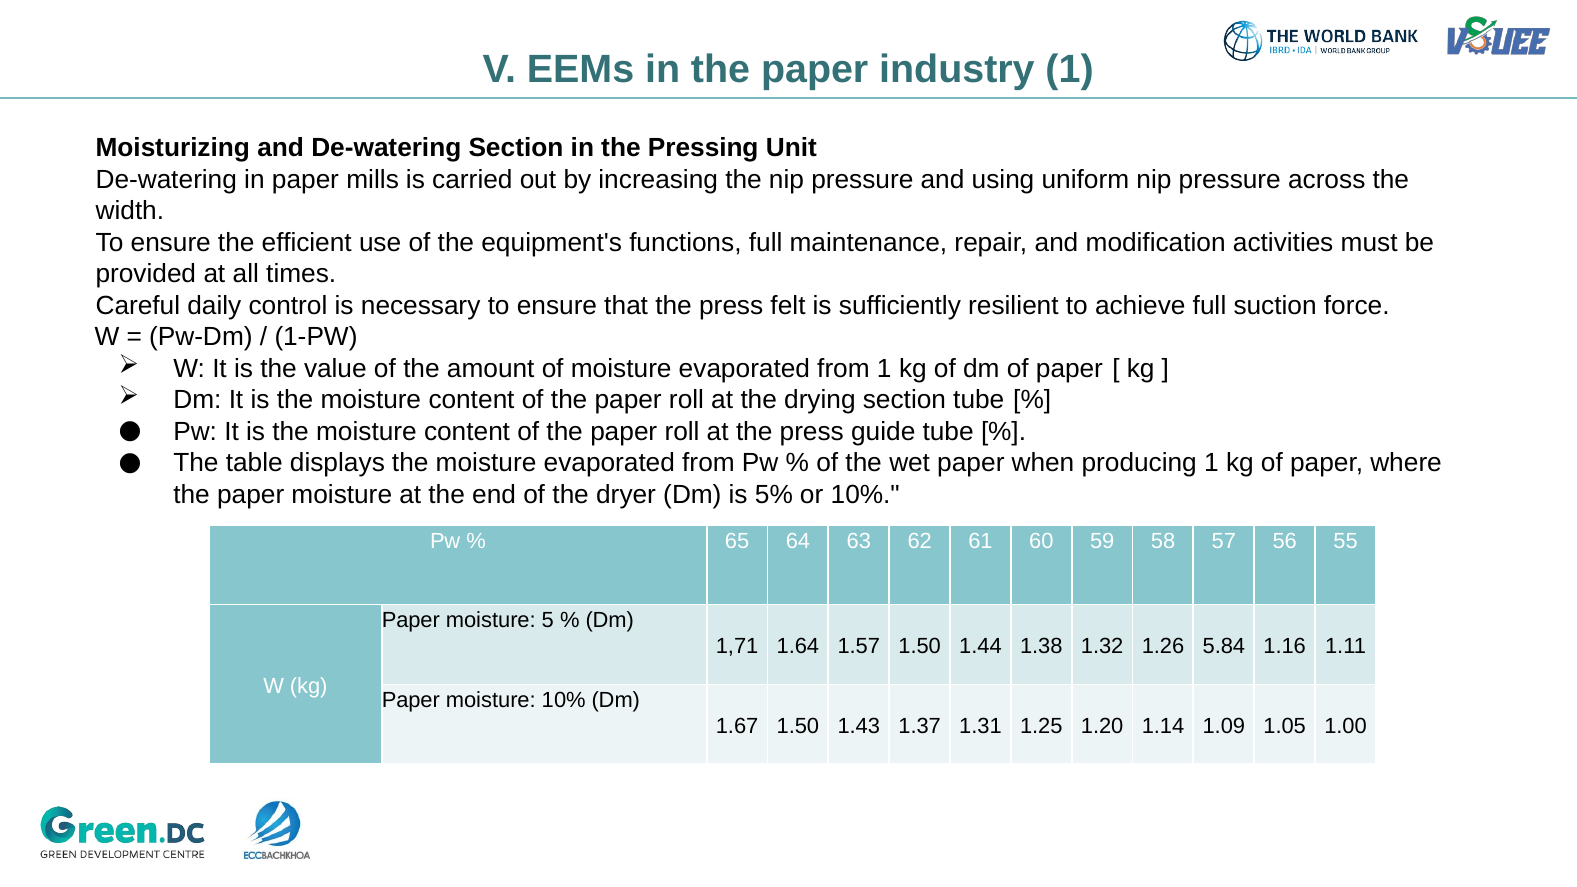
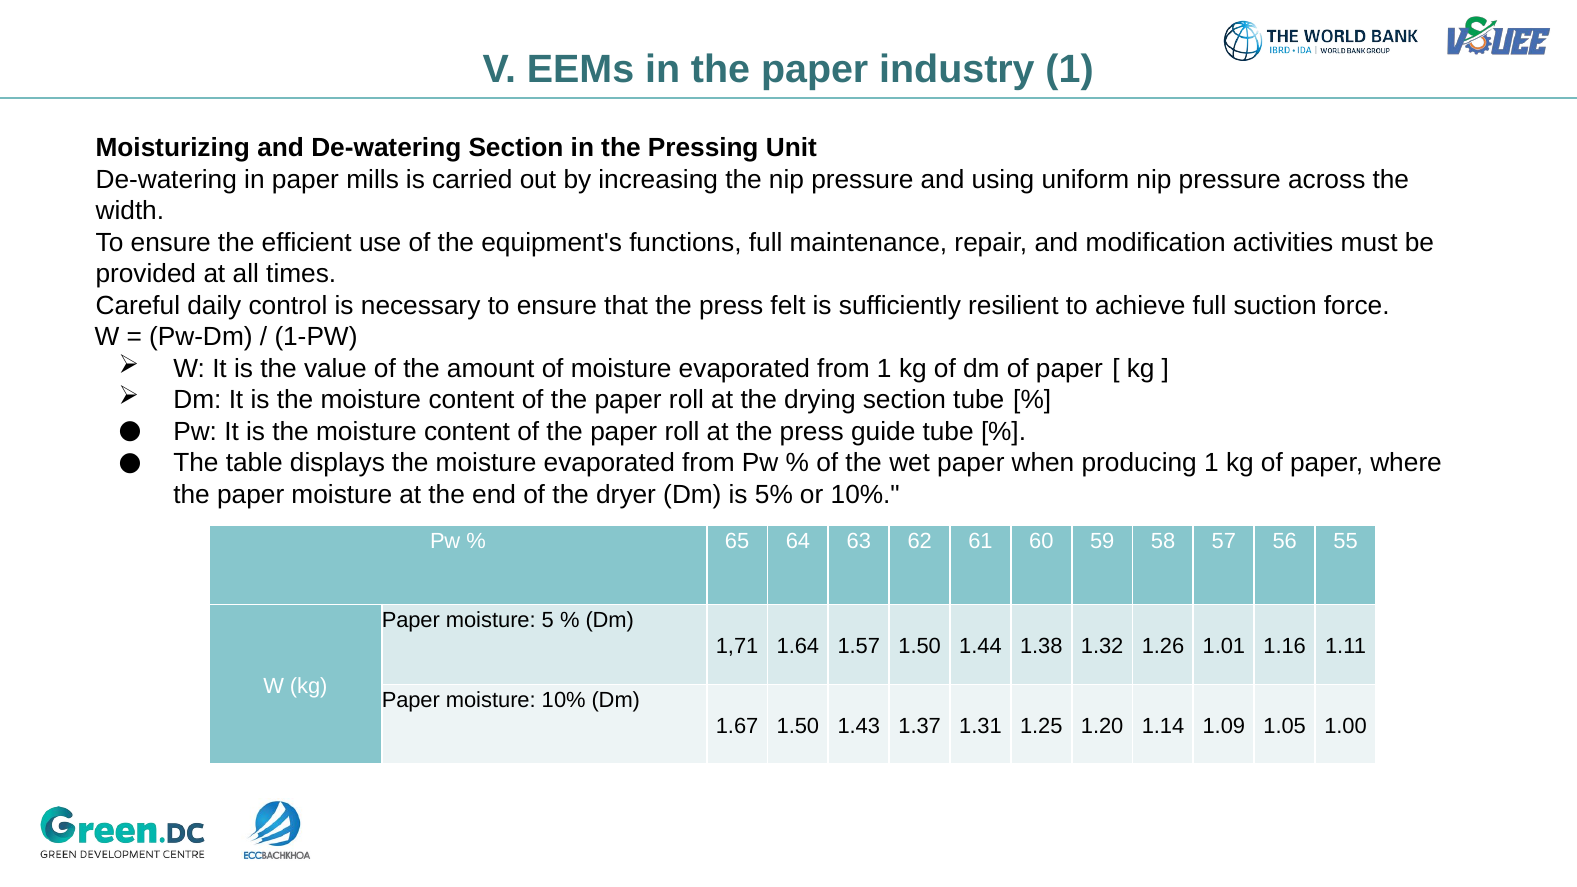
5.84: 5.84 -> 1.01 (1224, 647)
